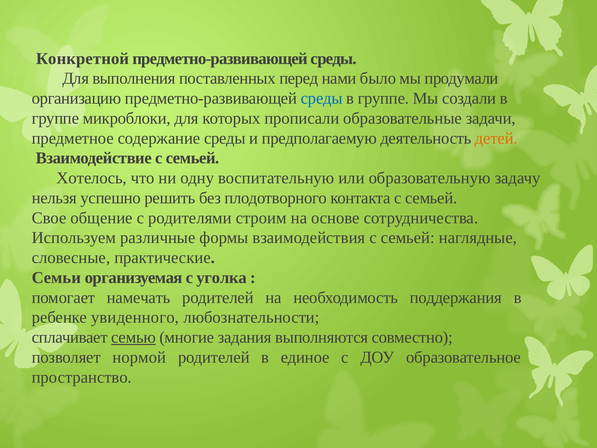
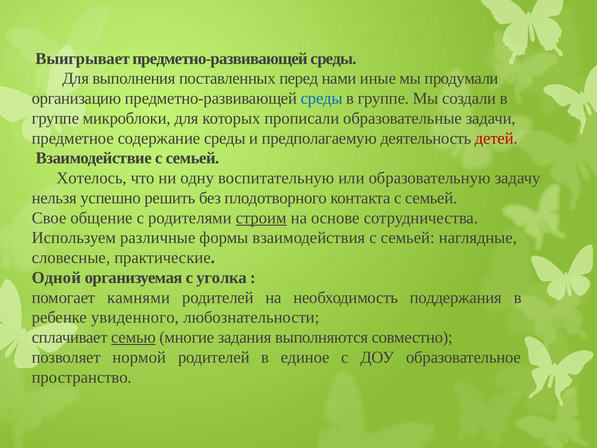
Конкретной: Конкретной -> Выигрывает (83, 59)
было: было -> иные (378, 78)
детей colour: orange -> red (496, 138)
строим underline: none -> present (261, 218)
Семьи: Семьи -> Одной (56, 277)
намечать: намечать -> камнями (139, 297)
